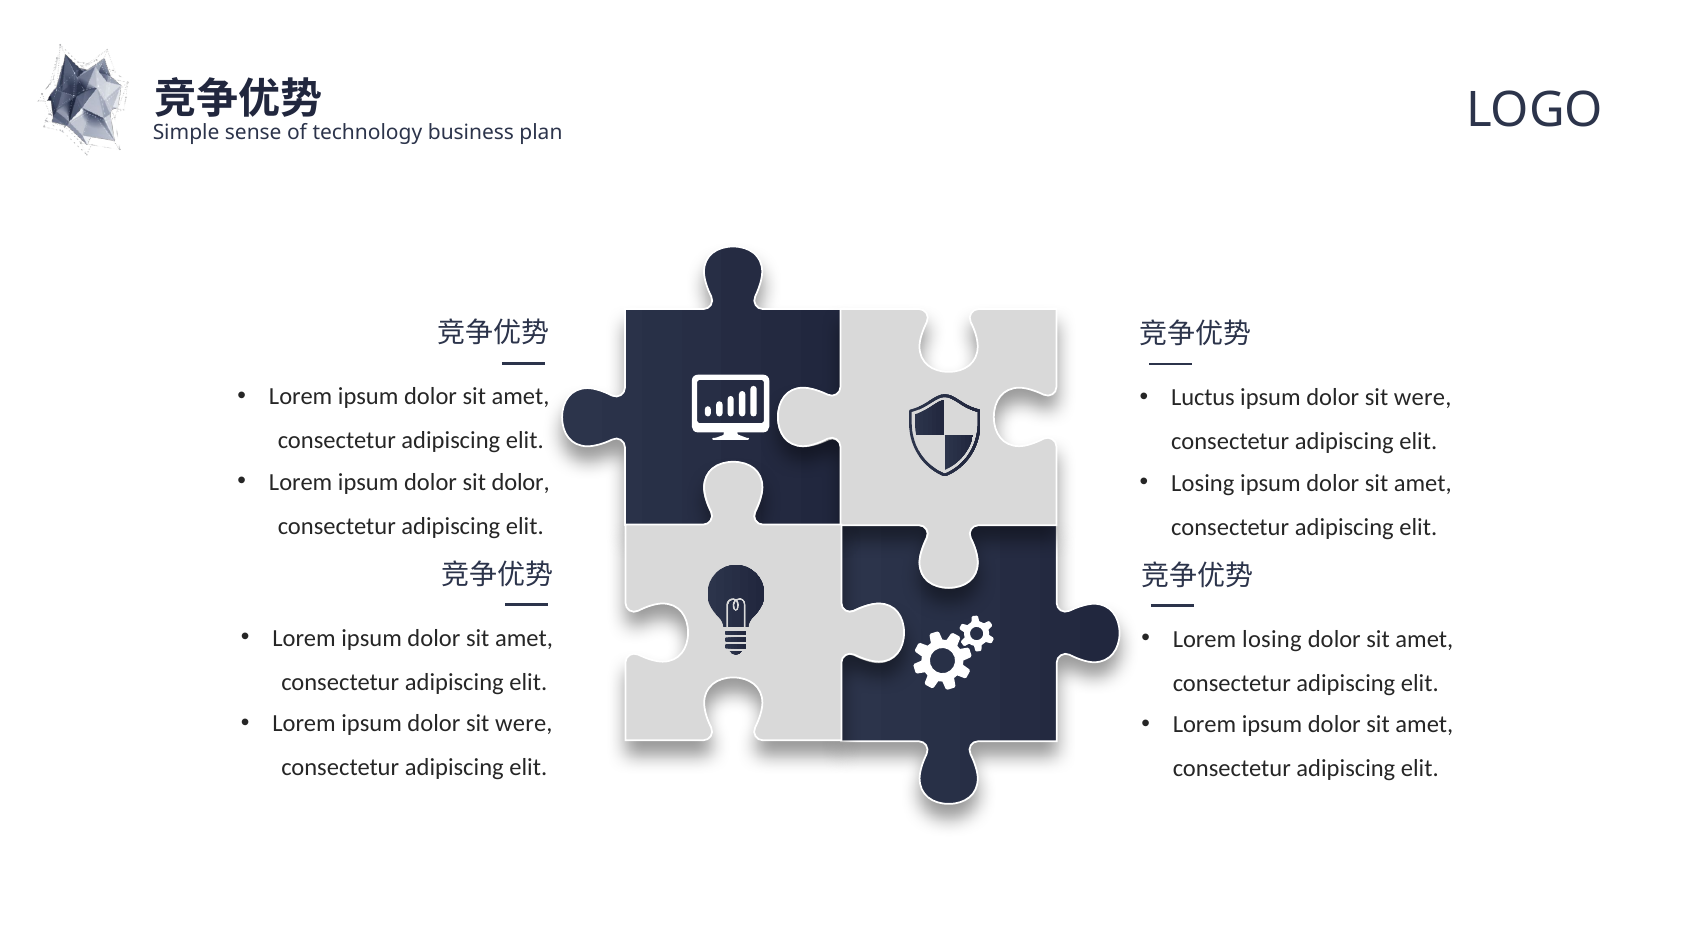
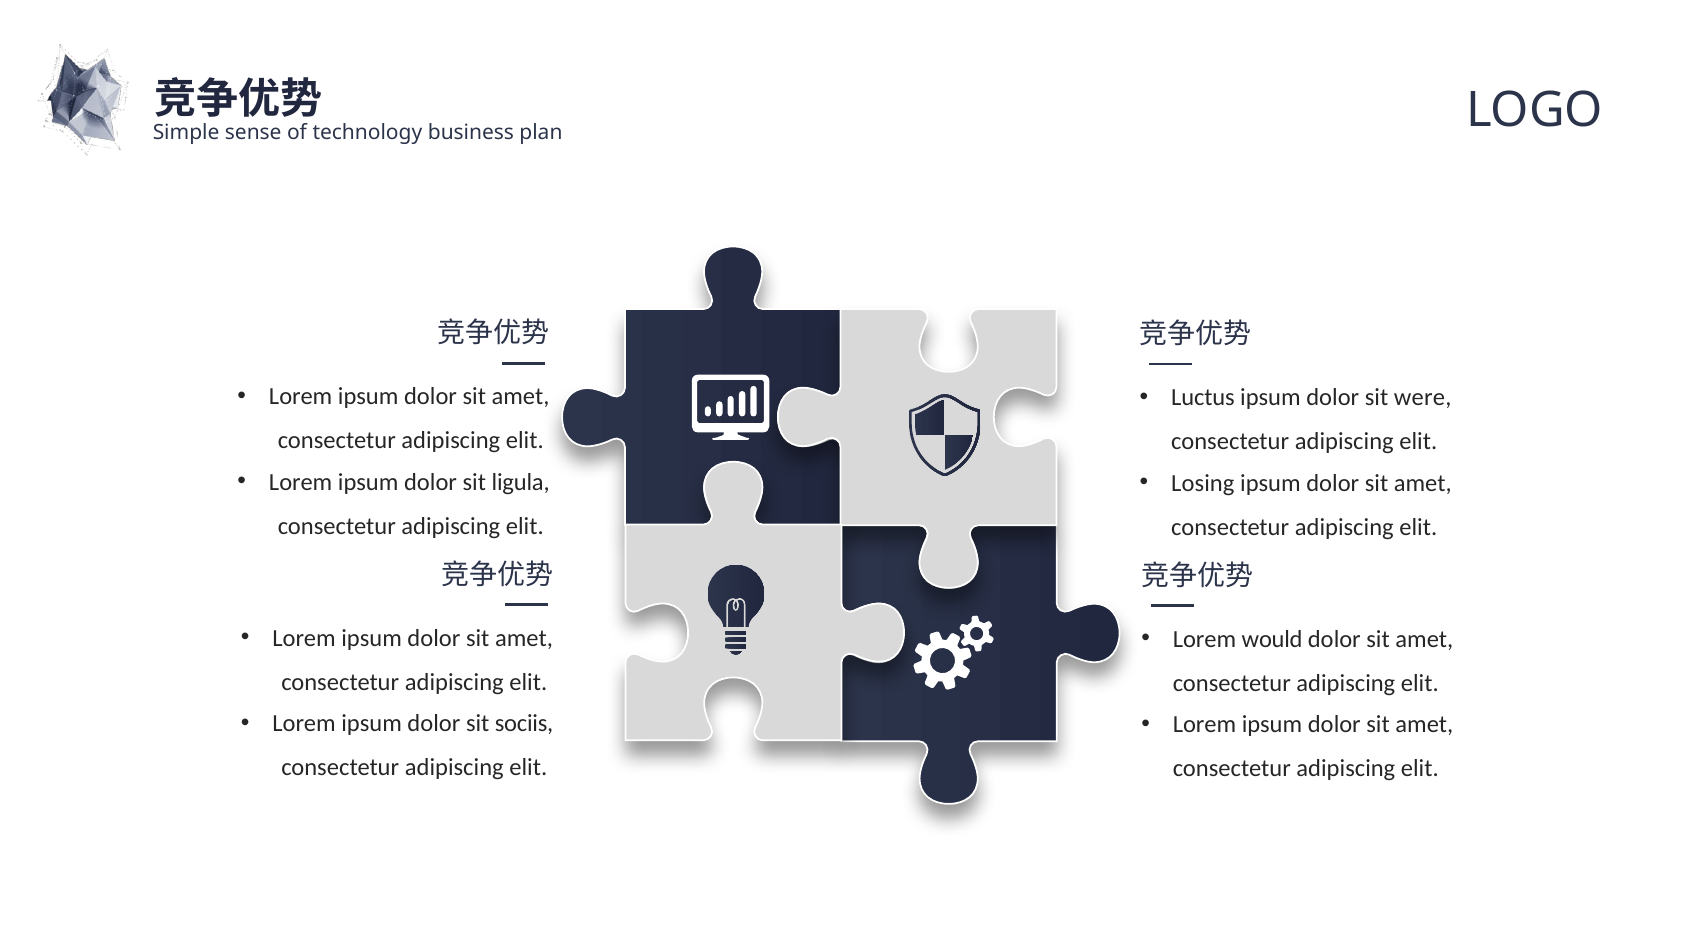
sit dolor: dolor -> ligula (521, 482)
Lorem losing: losing -> would (1272, 639)
were: were -> sociis (524, 724)
